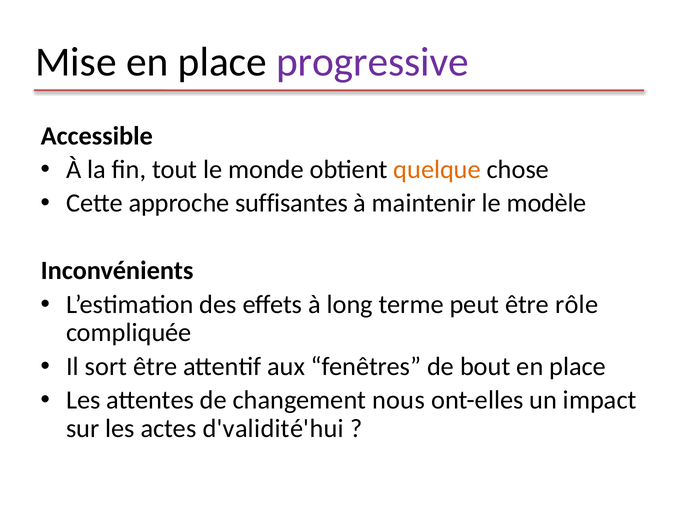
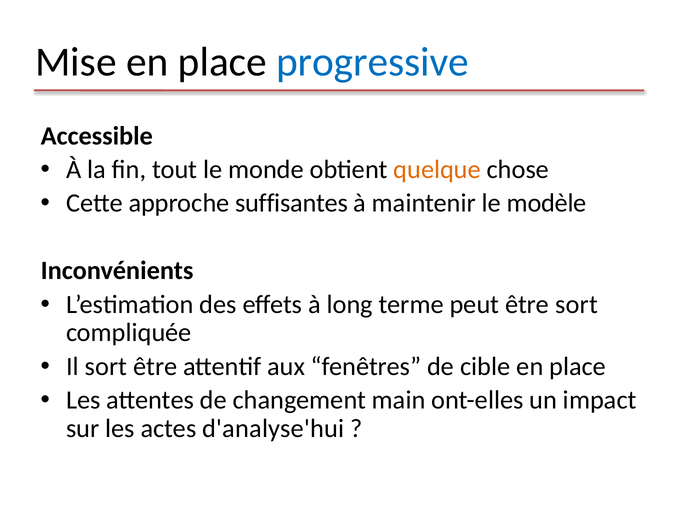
progressive colour: purple -> blue (373, 62)
être rôle: rôle -> sort (577, 305)
bout: bout -> cible (485, 367)
nous: nous -> main (399, 400)
d'validité'hui: d'validité'hui -> d'analyse'hui (273, 429)
